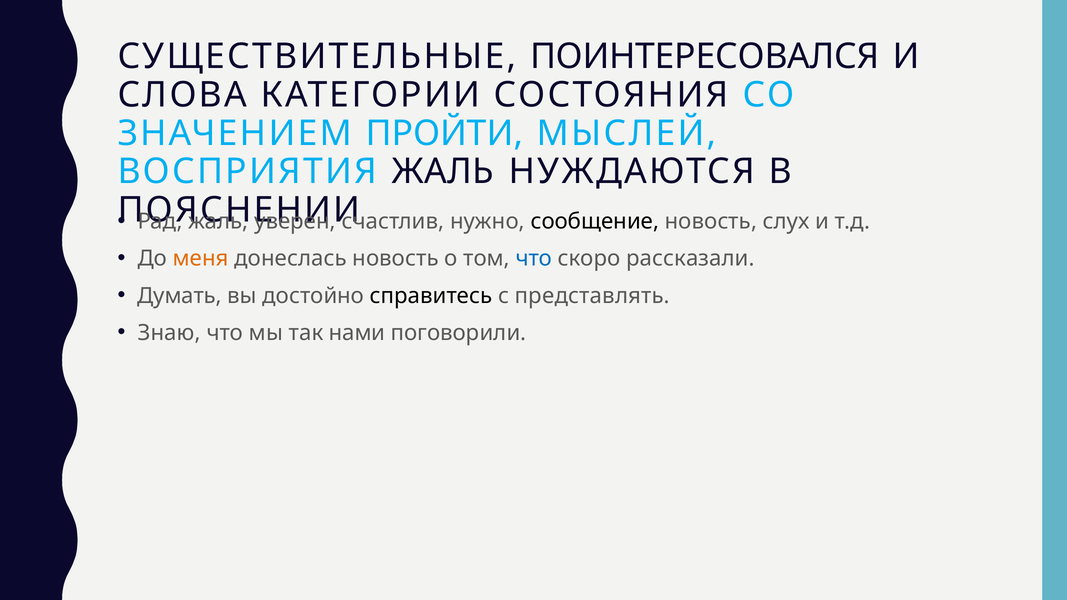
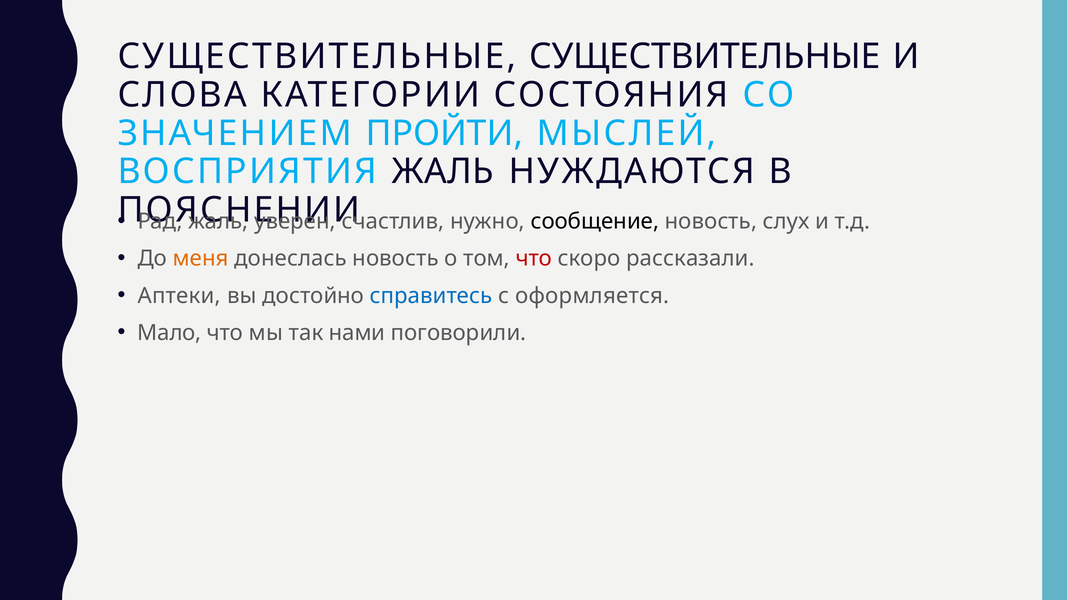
СУЩЕСТВИТЕЛЬНЫЕ ПОИНТЕРЕСОВАЛСЯ: ПОИНТЕРЕСОВАЛСЯ -> СУЩЕСТВИТЕЛЬНЫЕ (705, 56)
что colour: blue -> red (534, 259)
Думать: Думать -> Аптеки (179, 296)
справитесь colour: black -> blue (431, 296)
представлять: представлять -> оформляется (592, 296)
Знаю: Знаю -> Мало (169, 333)
